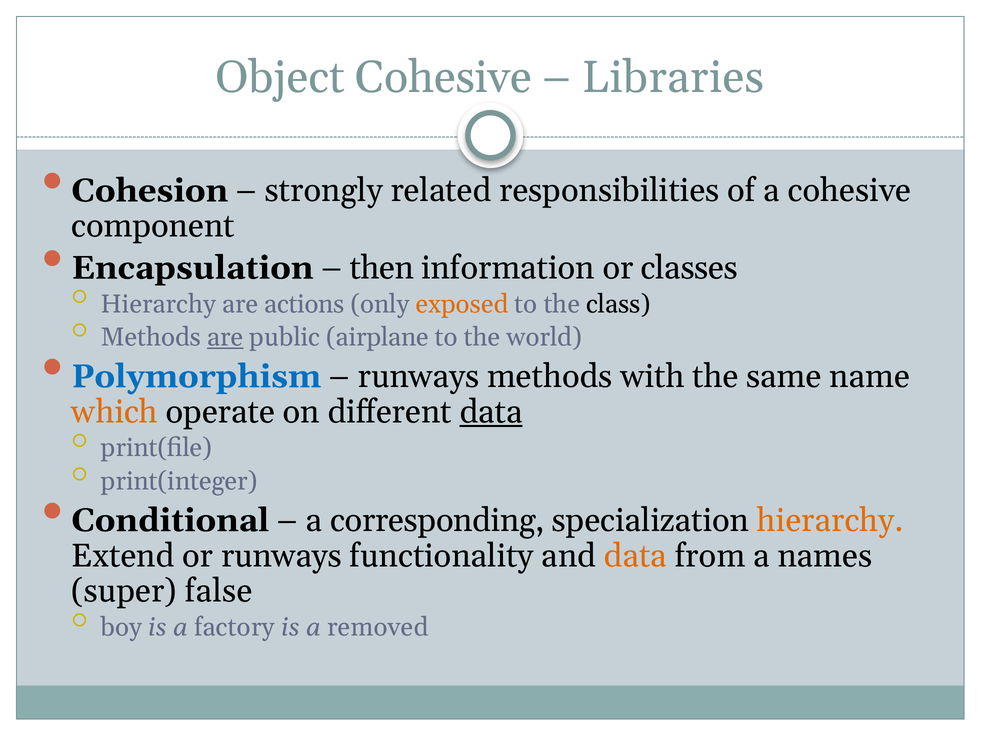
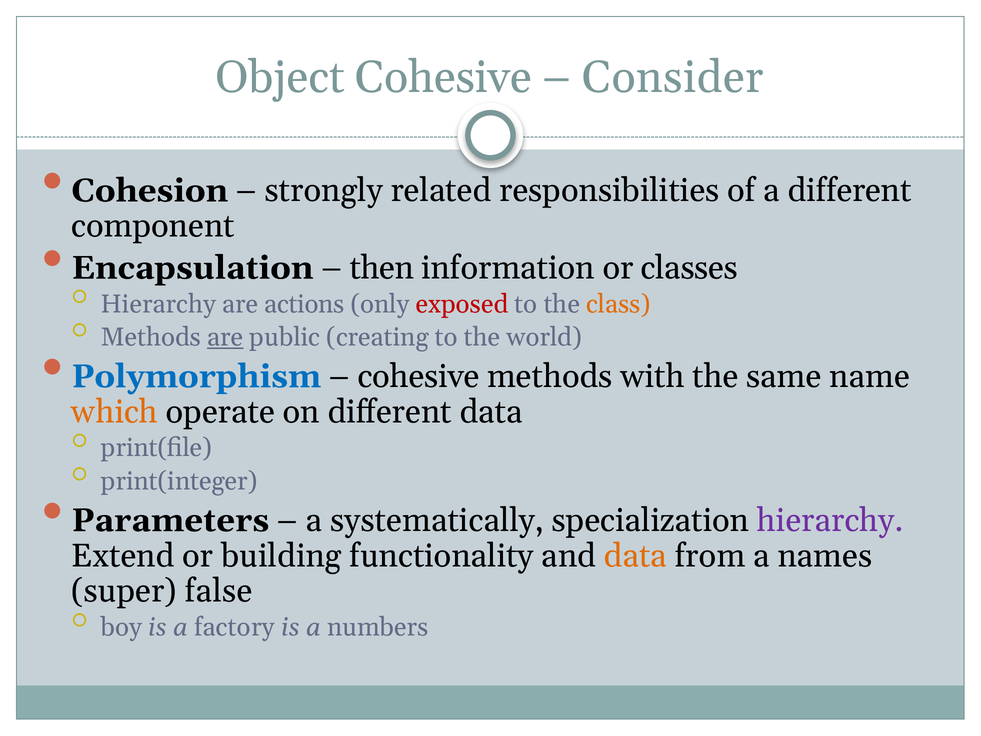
Libraries: Libraries -> Consider (673, 77)
a cohesive: cohesive -> different (850, 191)
exposed colour: orange -> red (462, 304)
class colour: black -> orange (618, 304)
airplane: airplane -> creating (378, 337)
runways: runways -> cohesive (419, 376)
data underline: present -> none (491, 412)
Conditional: Conditional -> Parameters (170, 520)
corresponding: corresponding -> systematically (437, 520)
hierarchy colour: orange -> purple (830, 520)
or runways: runways -> building (281, 556)
removed: removed -> numbers (378, 627)
